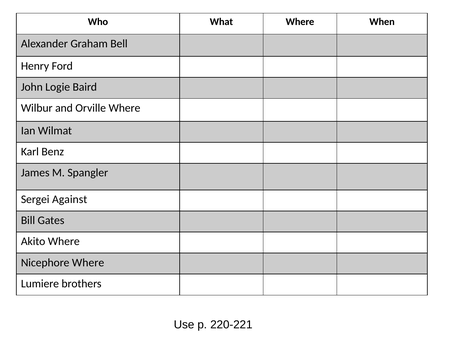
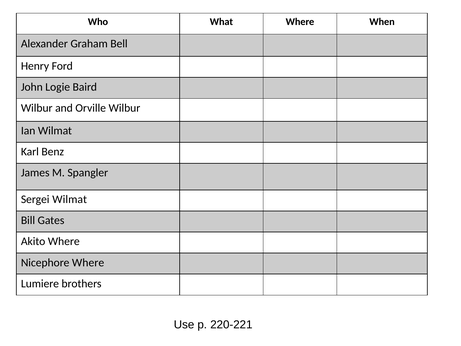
Orville Where: Where -> Wilbur (124, 108)
Sergei Against: Against -> Wilmat (70, 199)
